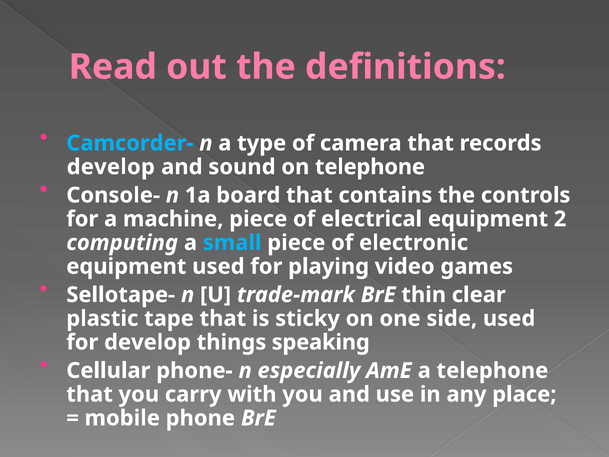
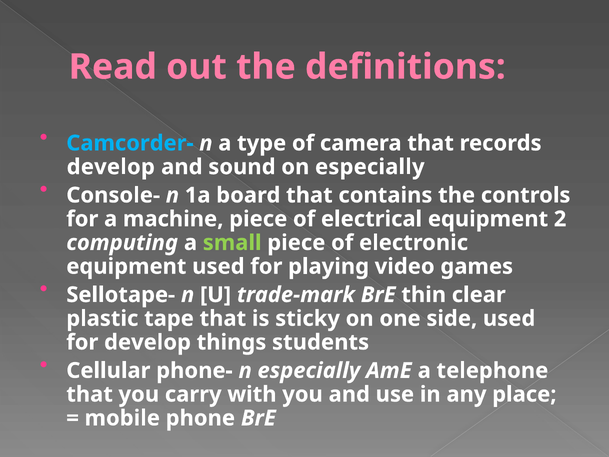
on telephone: telephone -> especially (370, 167)
small colour: light blue -> light green (232, 243)
speaking: speaking -> students (321, 342)
